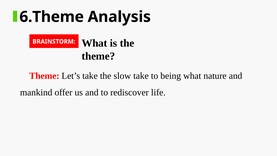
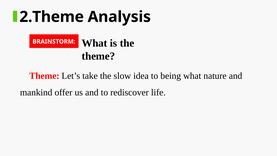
6.Theme: 6.Theme -> 2.Theme (52, 17)
slow take: take -> idea (141, 76)
